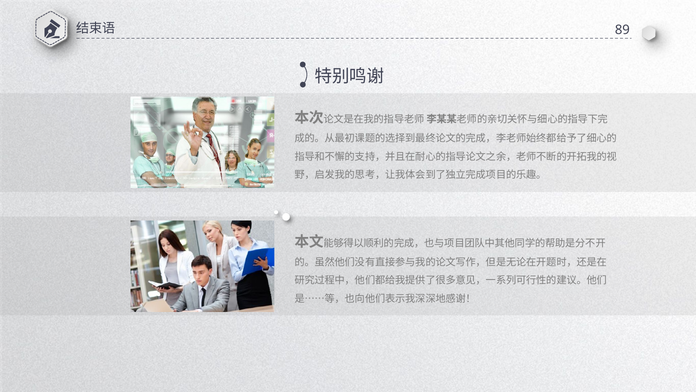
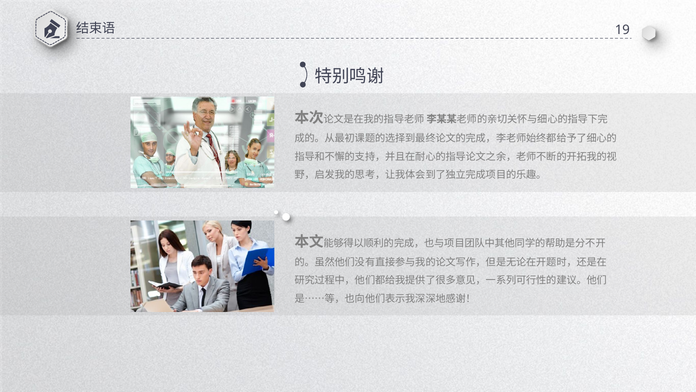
89: 89 -> 19 (622, 30)
